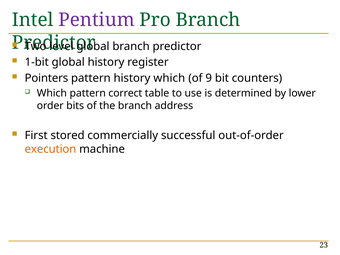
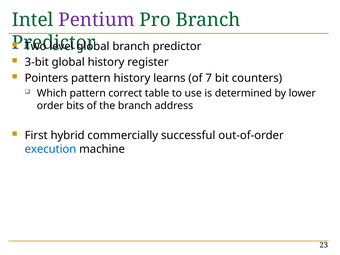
1-bit: 1-bit -> 3-bit (37, 62)
history which: which -> learns (169, 78)
9: 9 -> 7 (209, 78)
stored: stored -> hybrid (68, 135)
execution colour: orange -> blue (50, 149)
